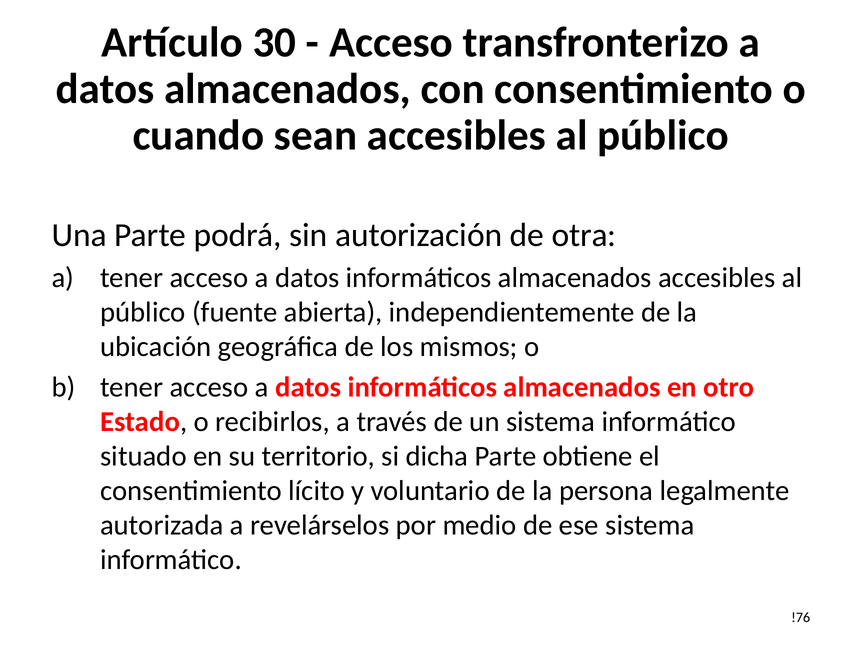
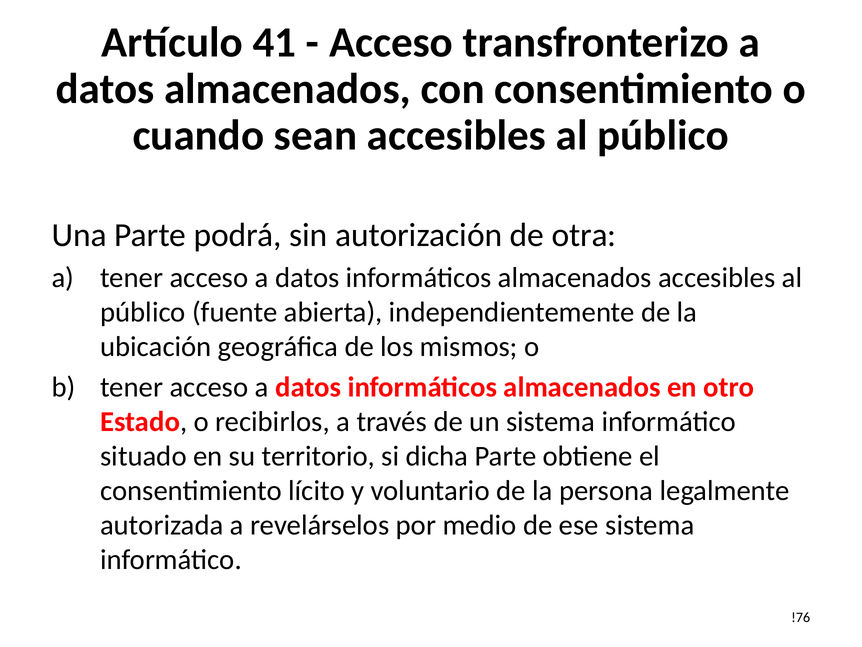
30: 30 -> 41 (274, 42)
